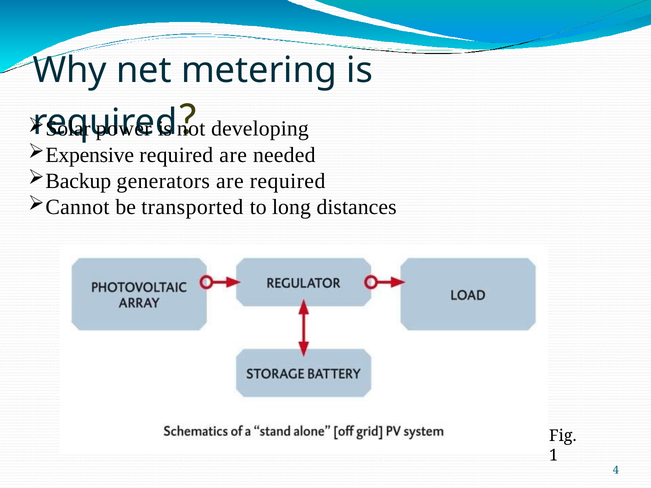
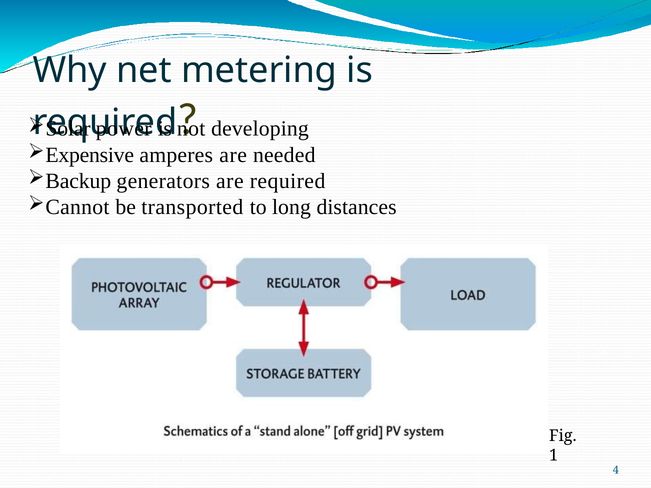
required: required -> amperes (176, 155)
